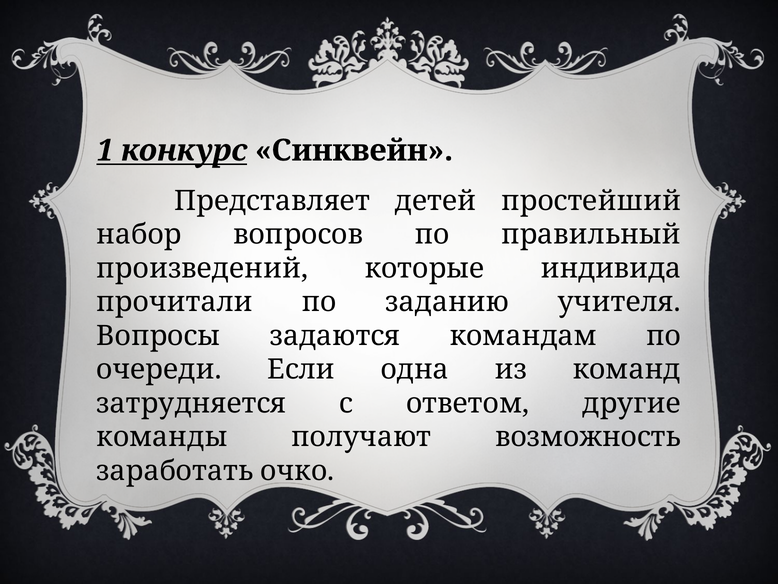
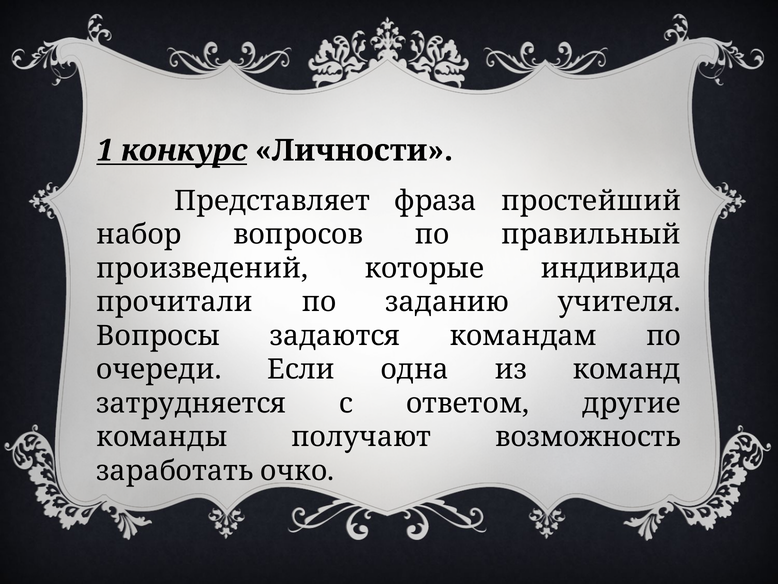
Синквейн: Синквейн -> Личности (354, 150)
детей: детей -> фраза (436, 201)
